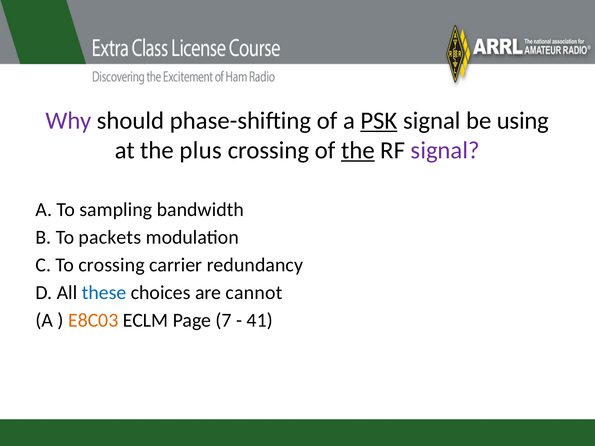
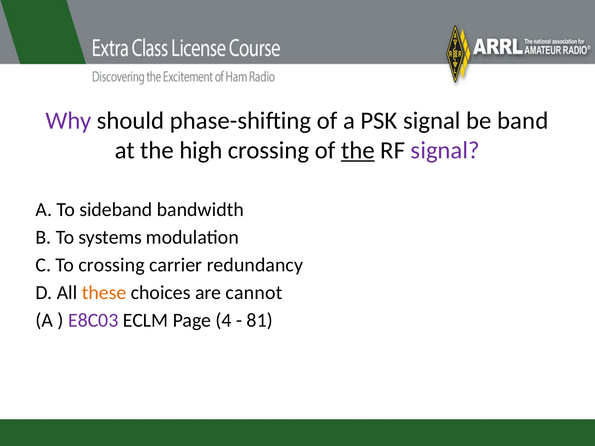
PSK underline: present -> none (379, 121)
using: using -> band (523, 121)
plus: plus -> high (201, 150)
sampling: sampling -> sideband (116, 210)
packets: packets -> systems (110, 237)
these colour: blue -> orange (104, 293)
E8C03 colour: orange -> purple (93, 321)
7: 7 -> 4 (224, 321)
41: 41 -> 81 (260, 321)
